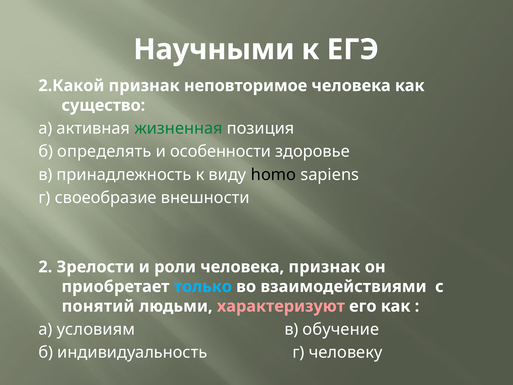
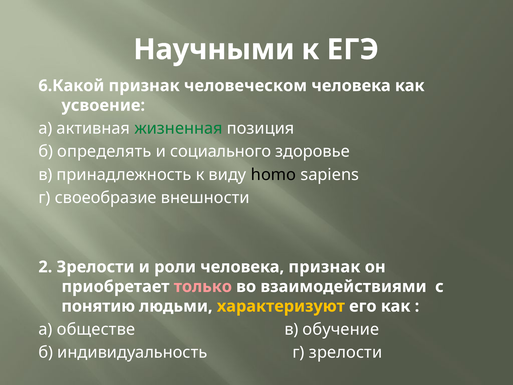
2.Какой: 2.Какой -> 6.Какой (71, 86)
неповторимое: неповторимое -> человеческом (245, 86)
существо: существо -> усвоение (103, 105)
особенности: особенности -> социального (221, 151)
только colour: light blue -> pink (203, 286)
понятий: понятий -> понятию (98, 306)
характеризуют colour: pink -> yellow (281, 306)
условиям: условиям -> обществе (96, 329)
г человеку: человеку -> зрелости (346, 352)
